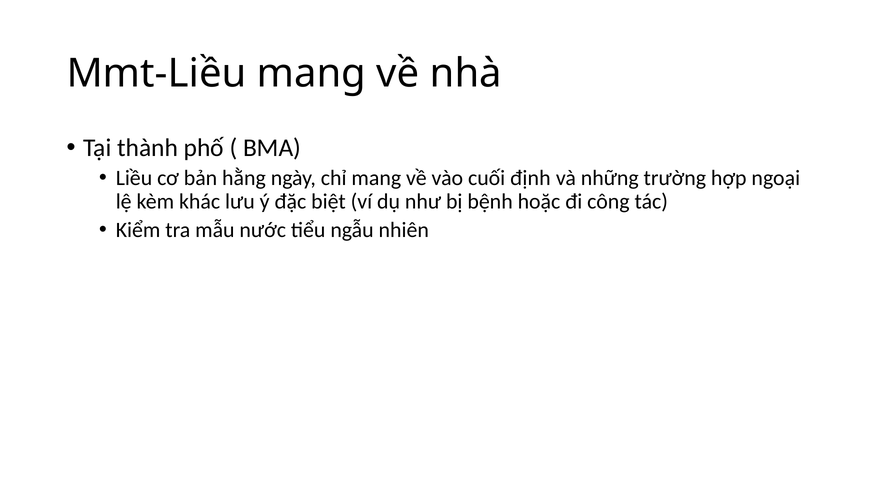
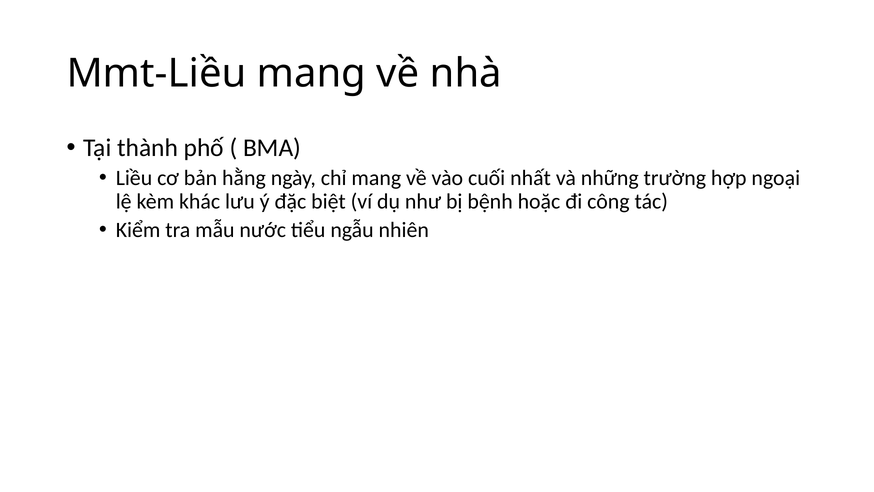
định: định -> nhất (531, 178)
